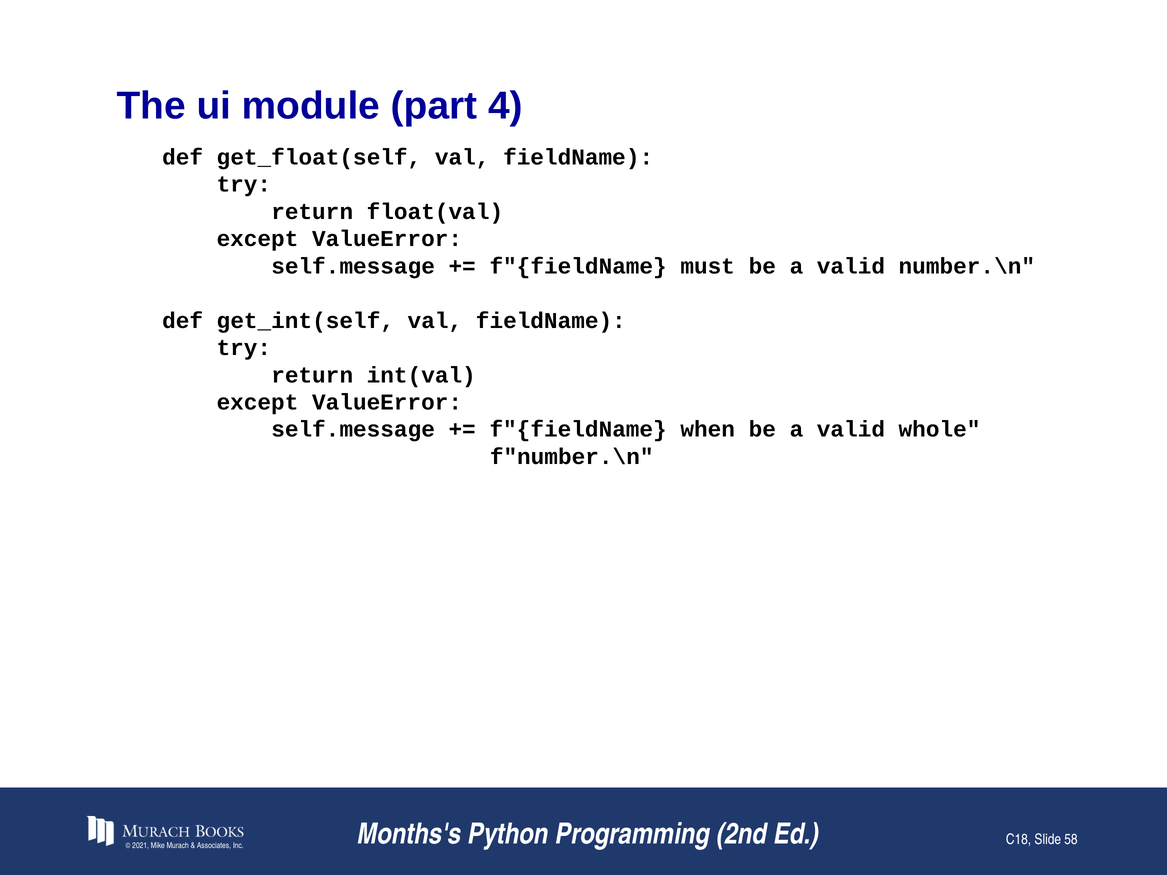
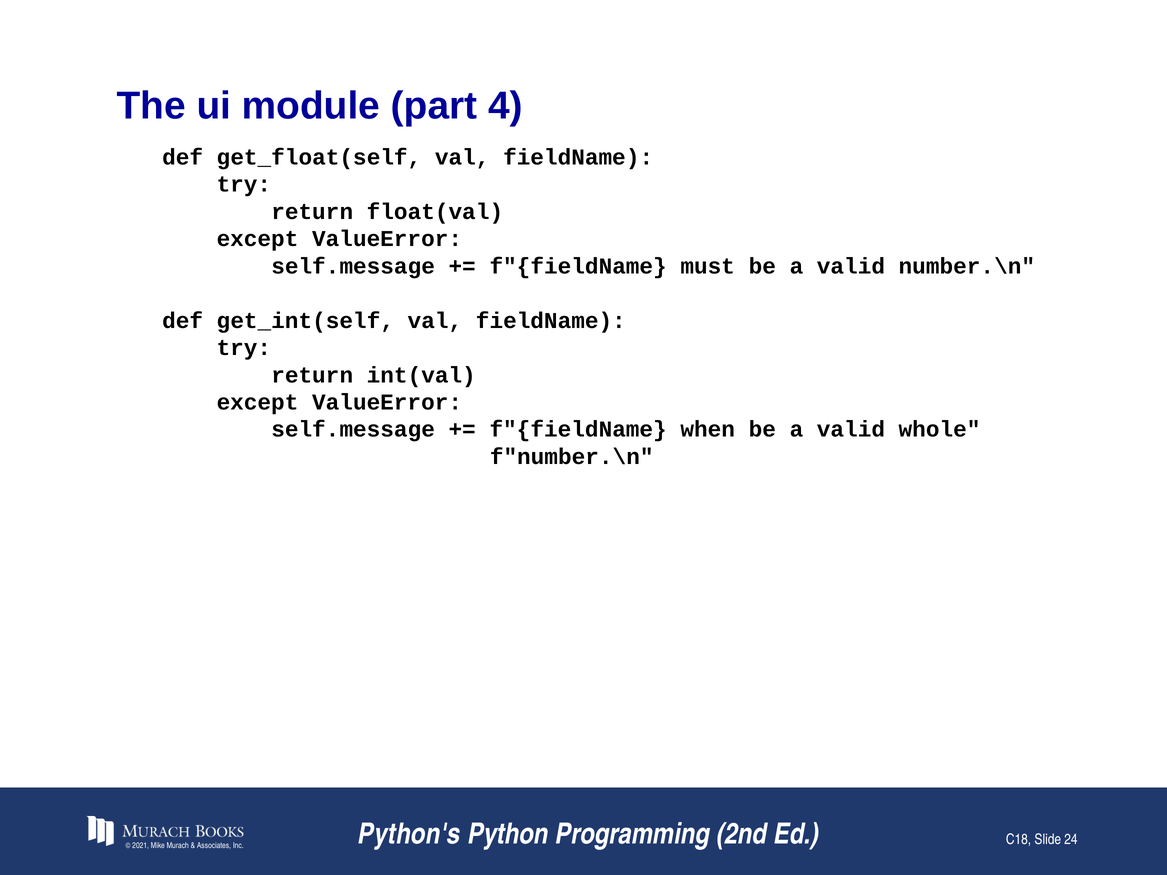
Months's: Months's -> Python's (409, 834)
58: 58 -> 24 (1071, 840)
